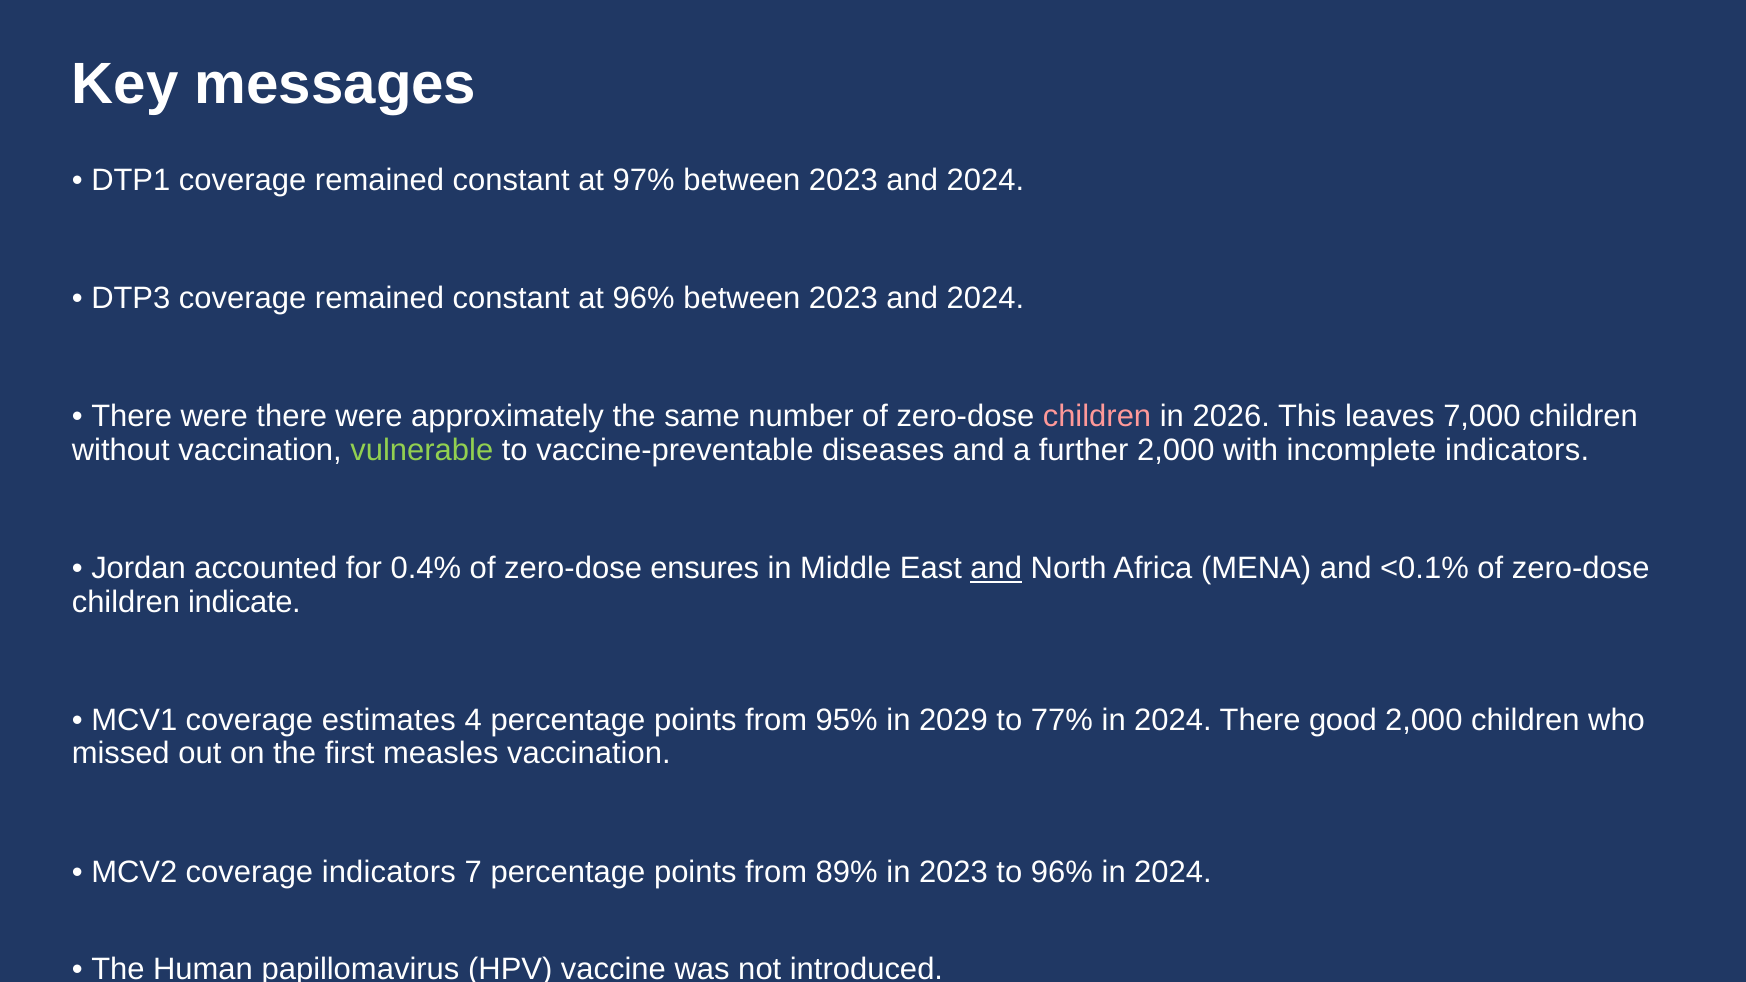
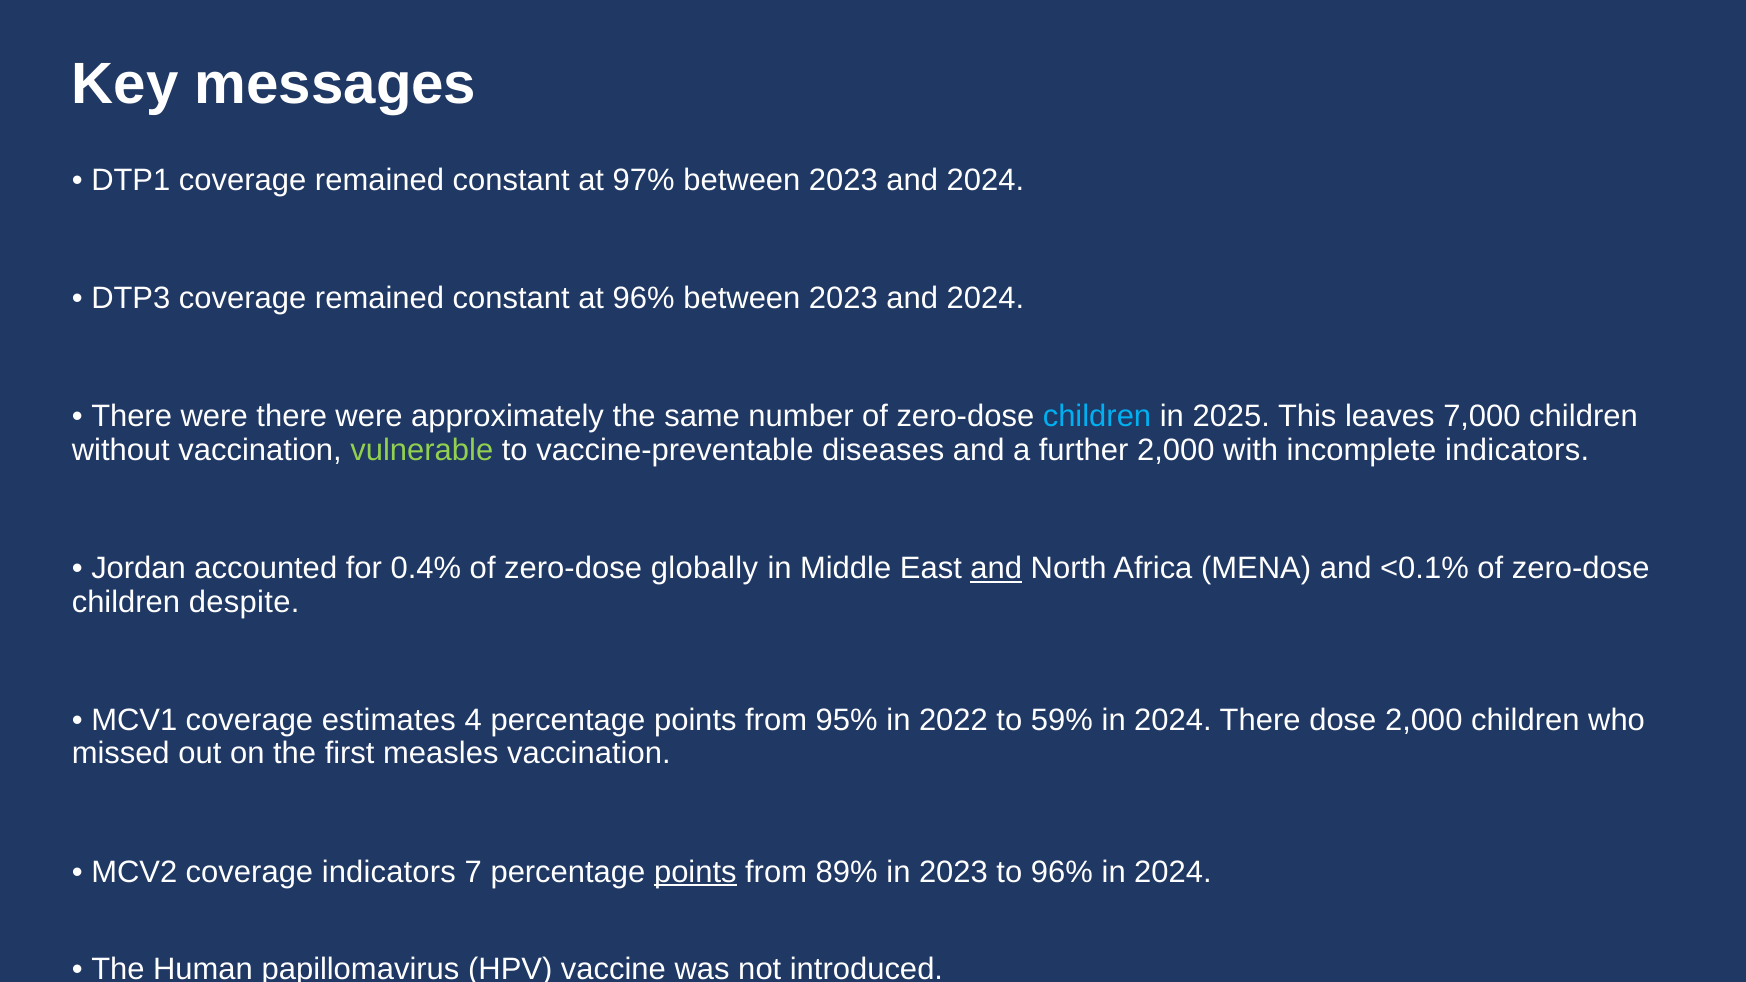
children colour: pink -> light blue (1097, 417)
2026: 2026 -> 2025 (1231, 417)
ensures: ensures -> globally (704, 569)
indicate: indicate -> despite (244, 602)
2029: 2029 -> 2022 (953, 720)
77%: 77% -> 59% (1062, 720)
good: good -> dose (1343, 720)
points underline: none -> present (695, 872)
